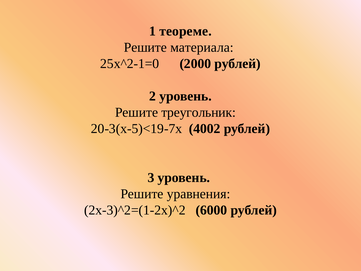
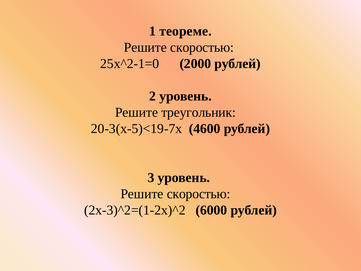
материала: материала -> скоростью (202, 47)
4002: 4002 -> 4600 (205, 129)
уравнения: уравнения -> скоростью (199, 194)
